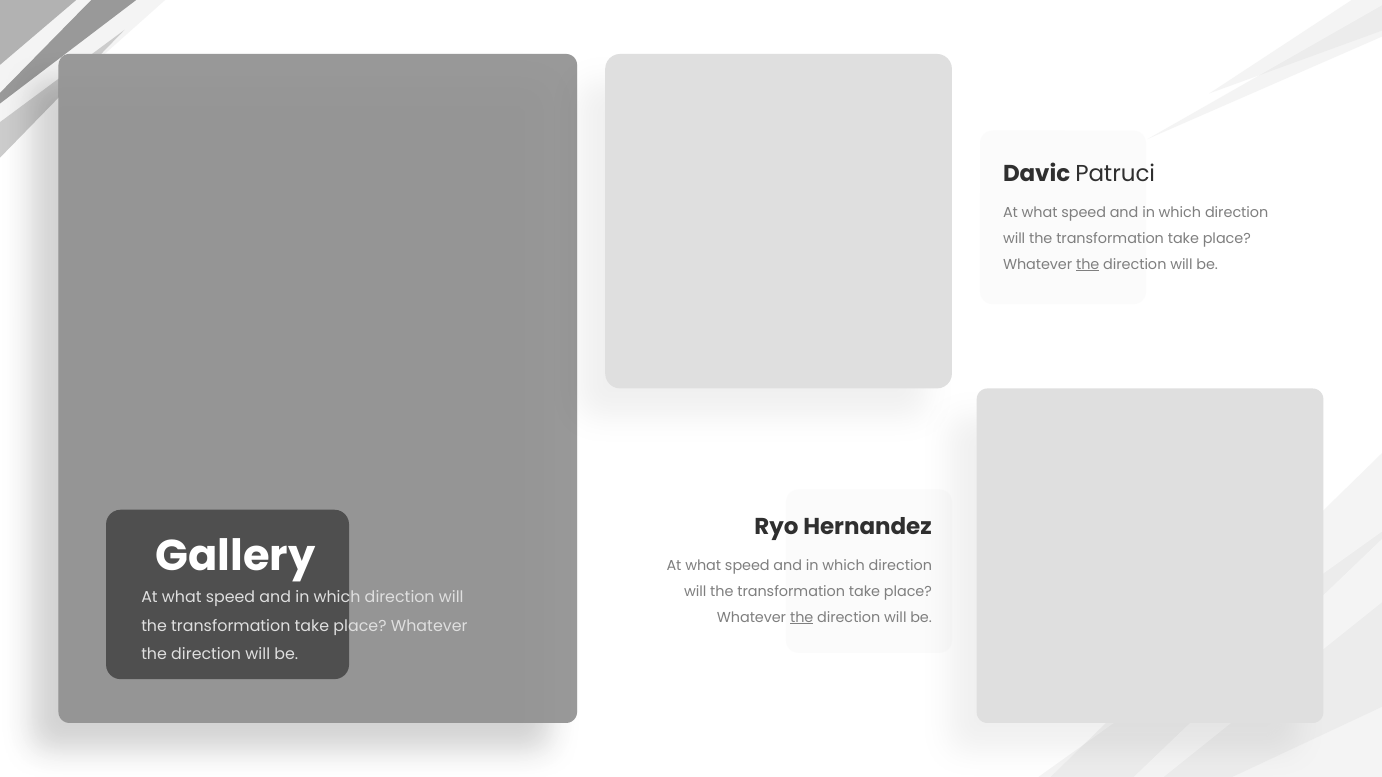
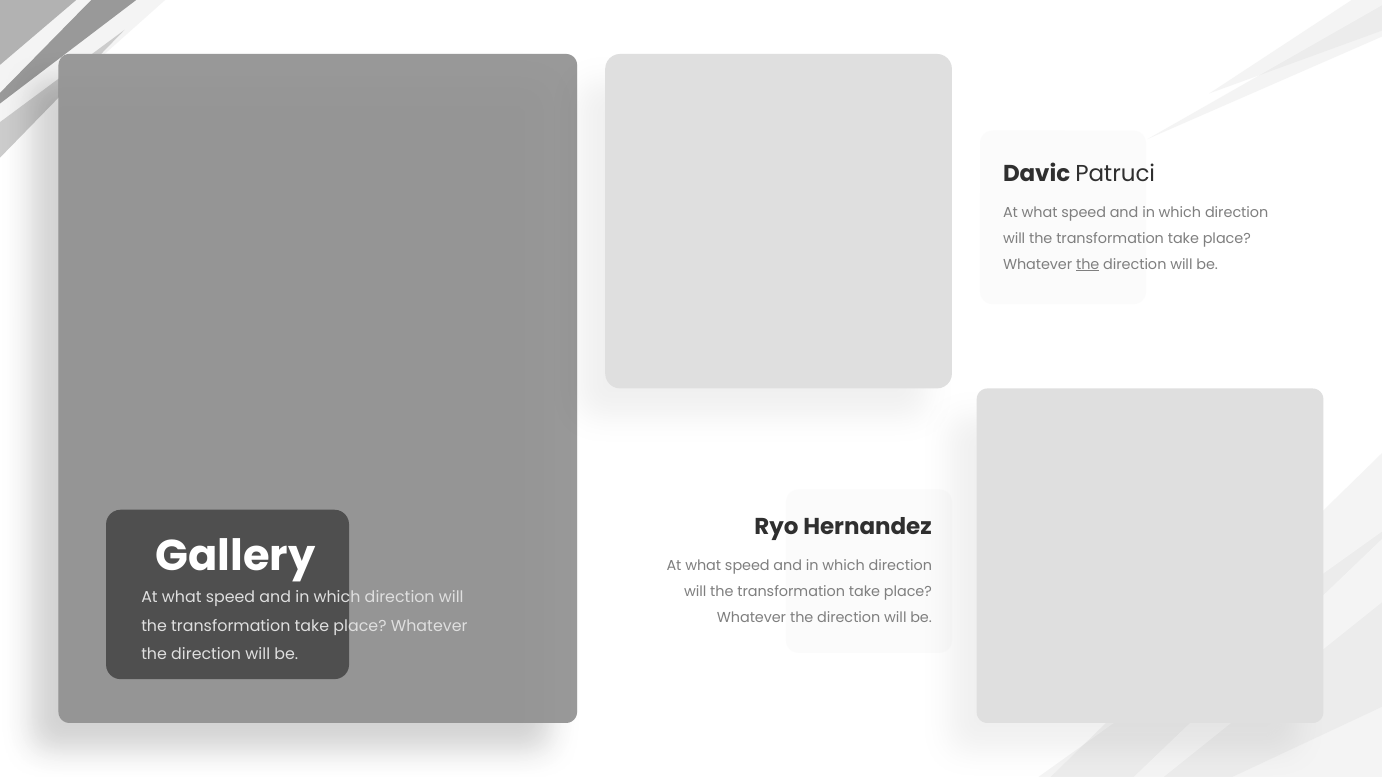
the underline: present -> none (802, 618)
